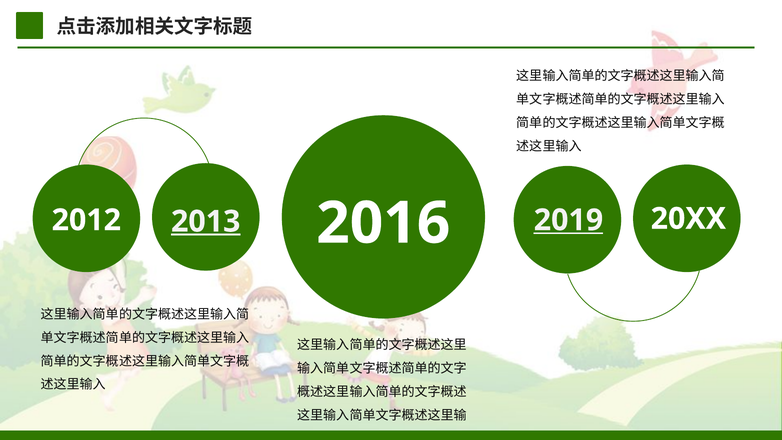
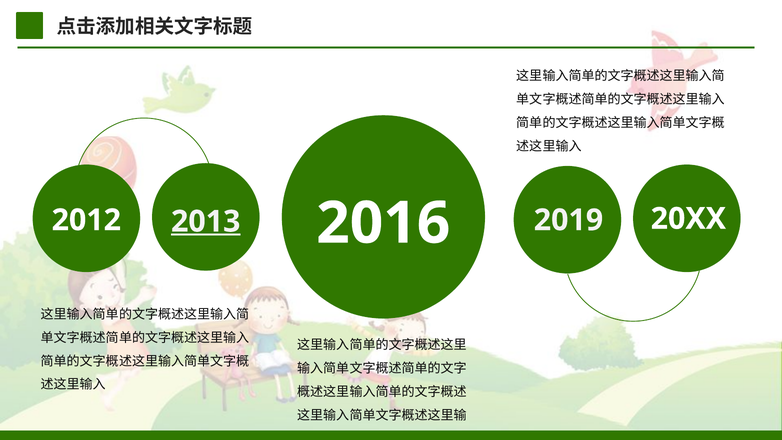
2019 underline: present -> none (568, 220)
